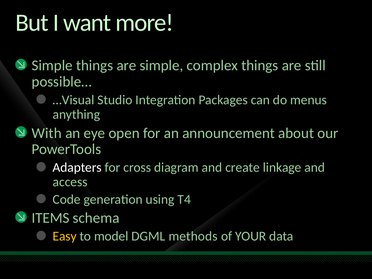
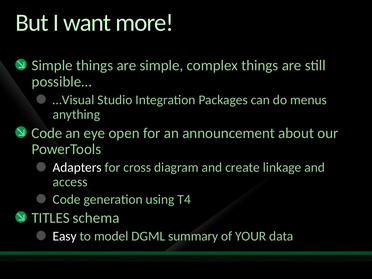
With: With -> Code (47, 133)
ITEMS: ITEMS -> TITLES (51, 218)
Easy colour: yellow -> white (65, 236)
methods: methods -> summary (193, 236)
